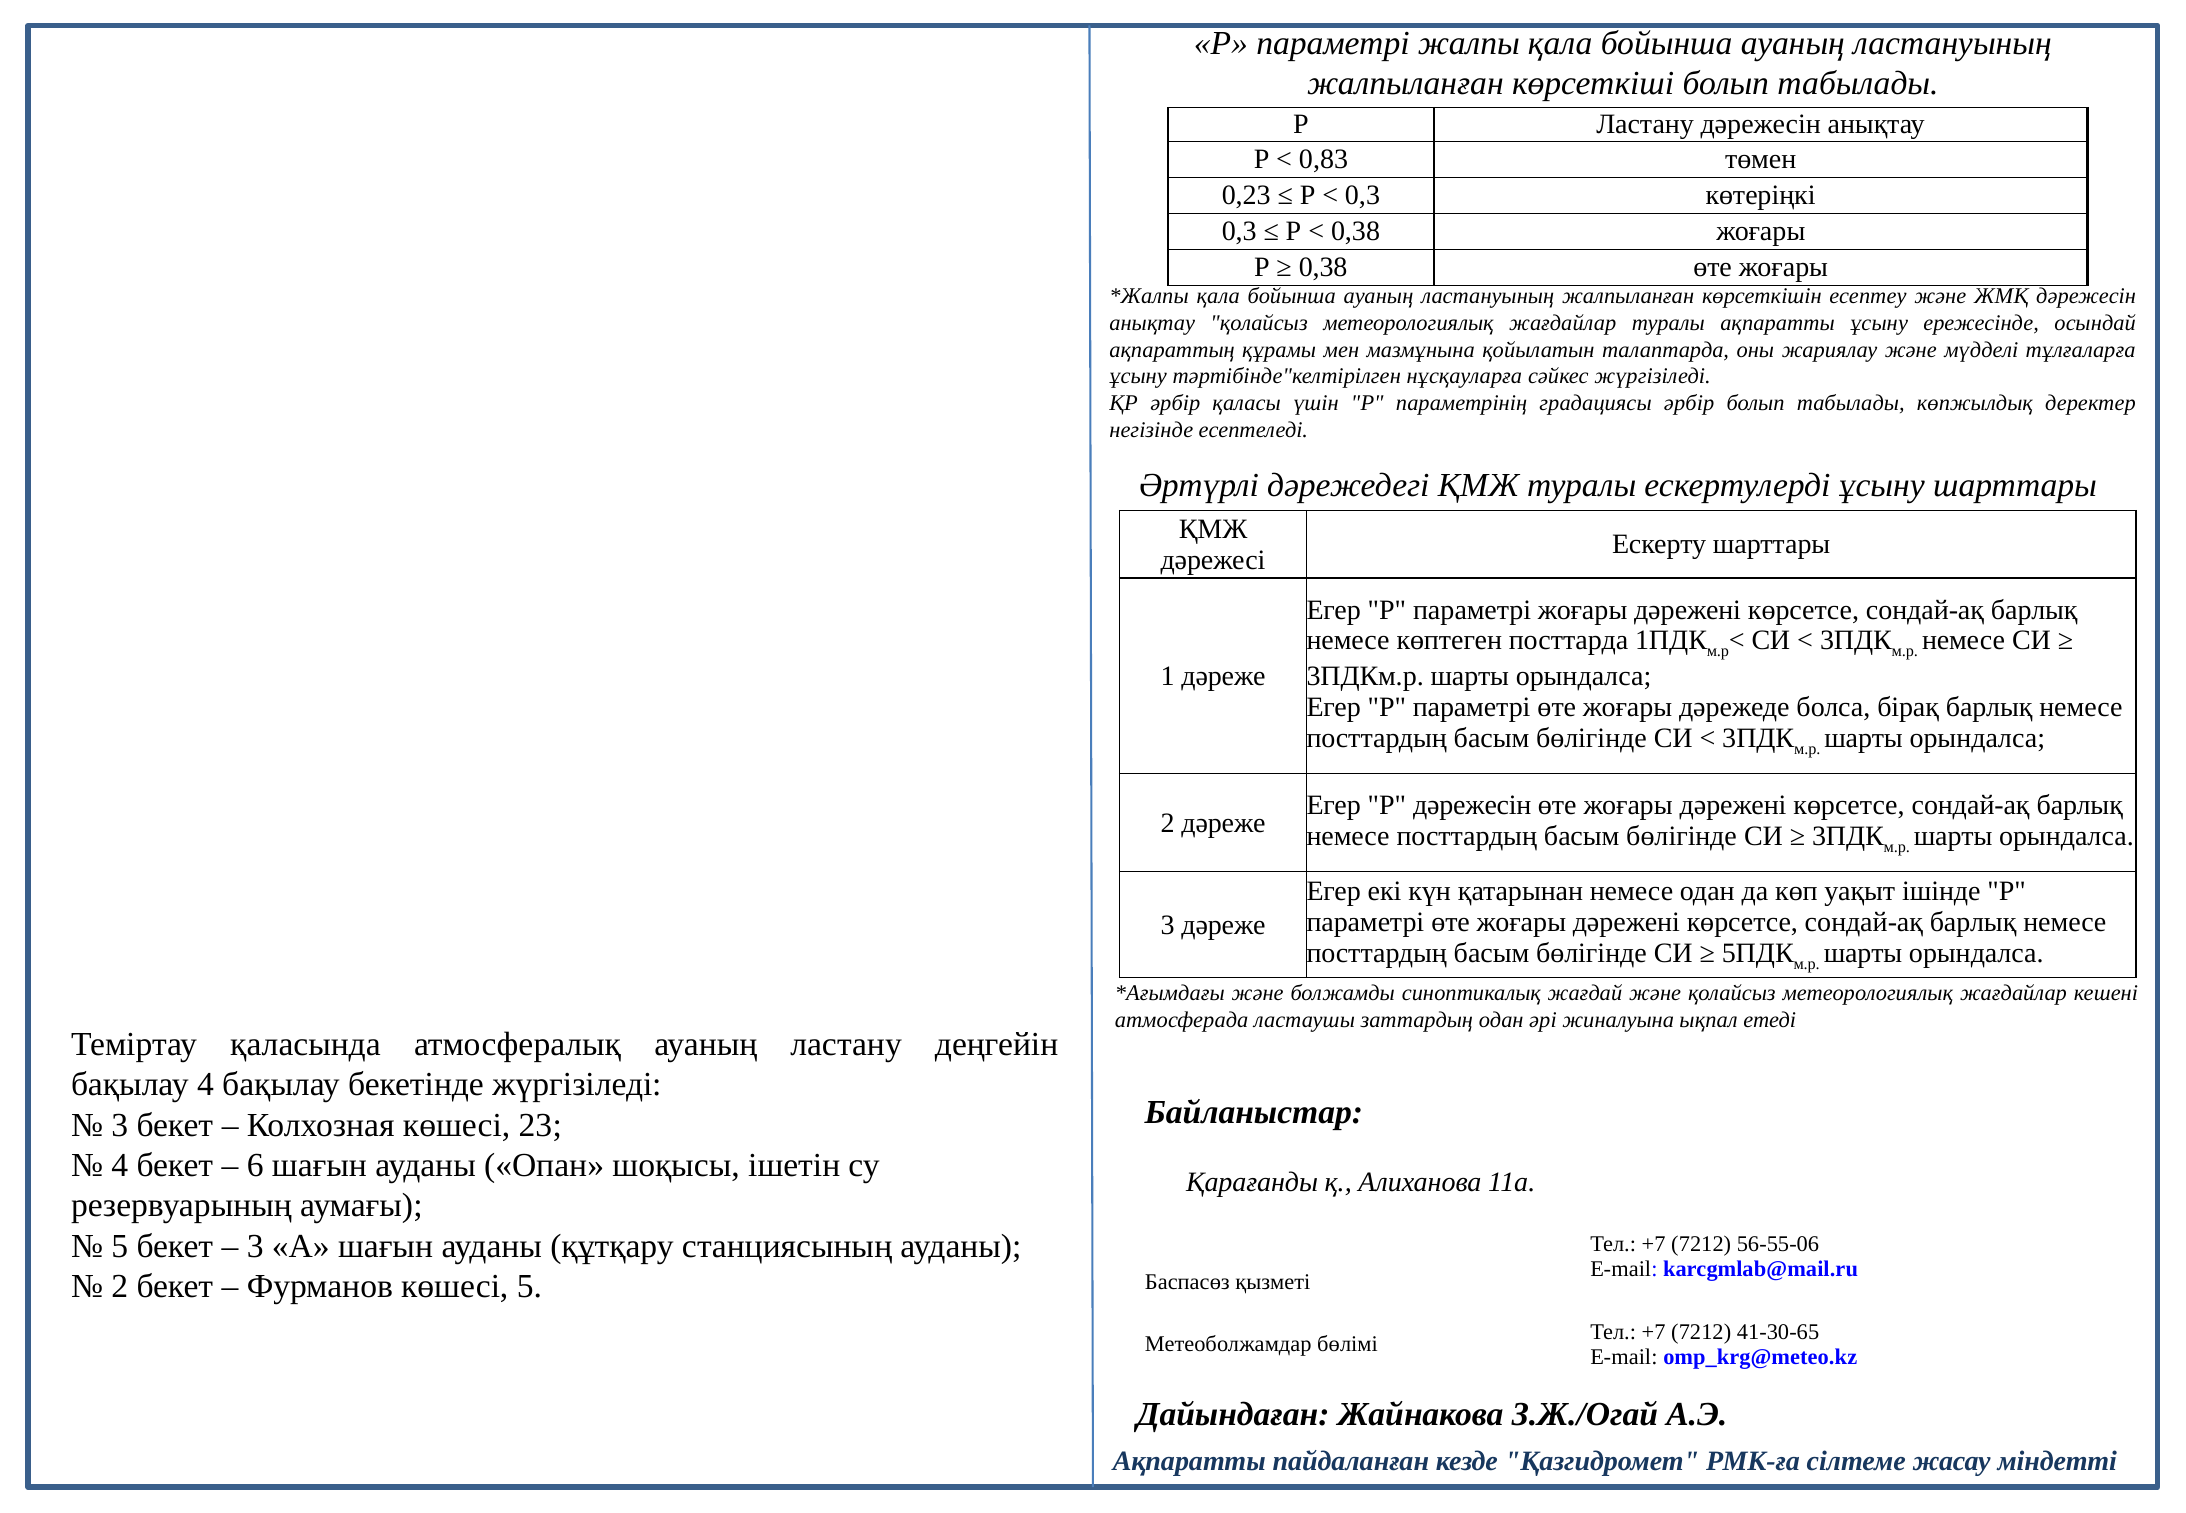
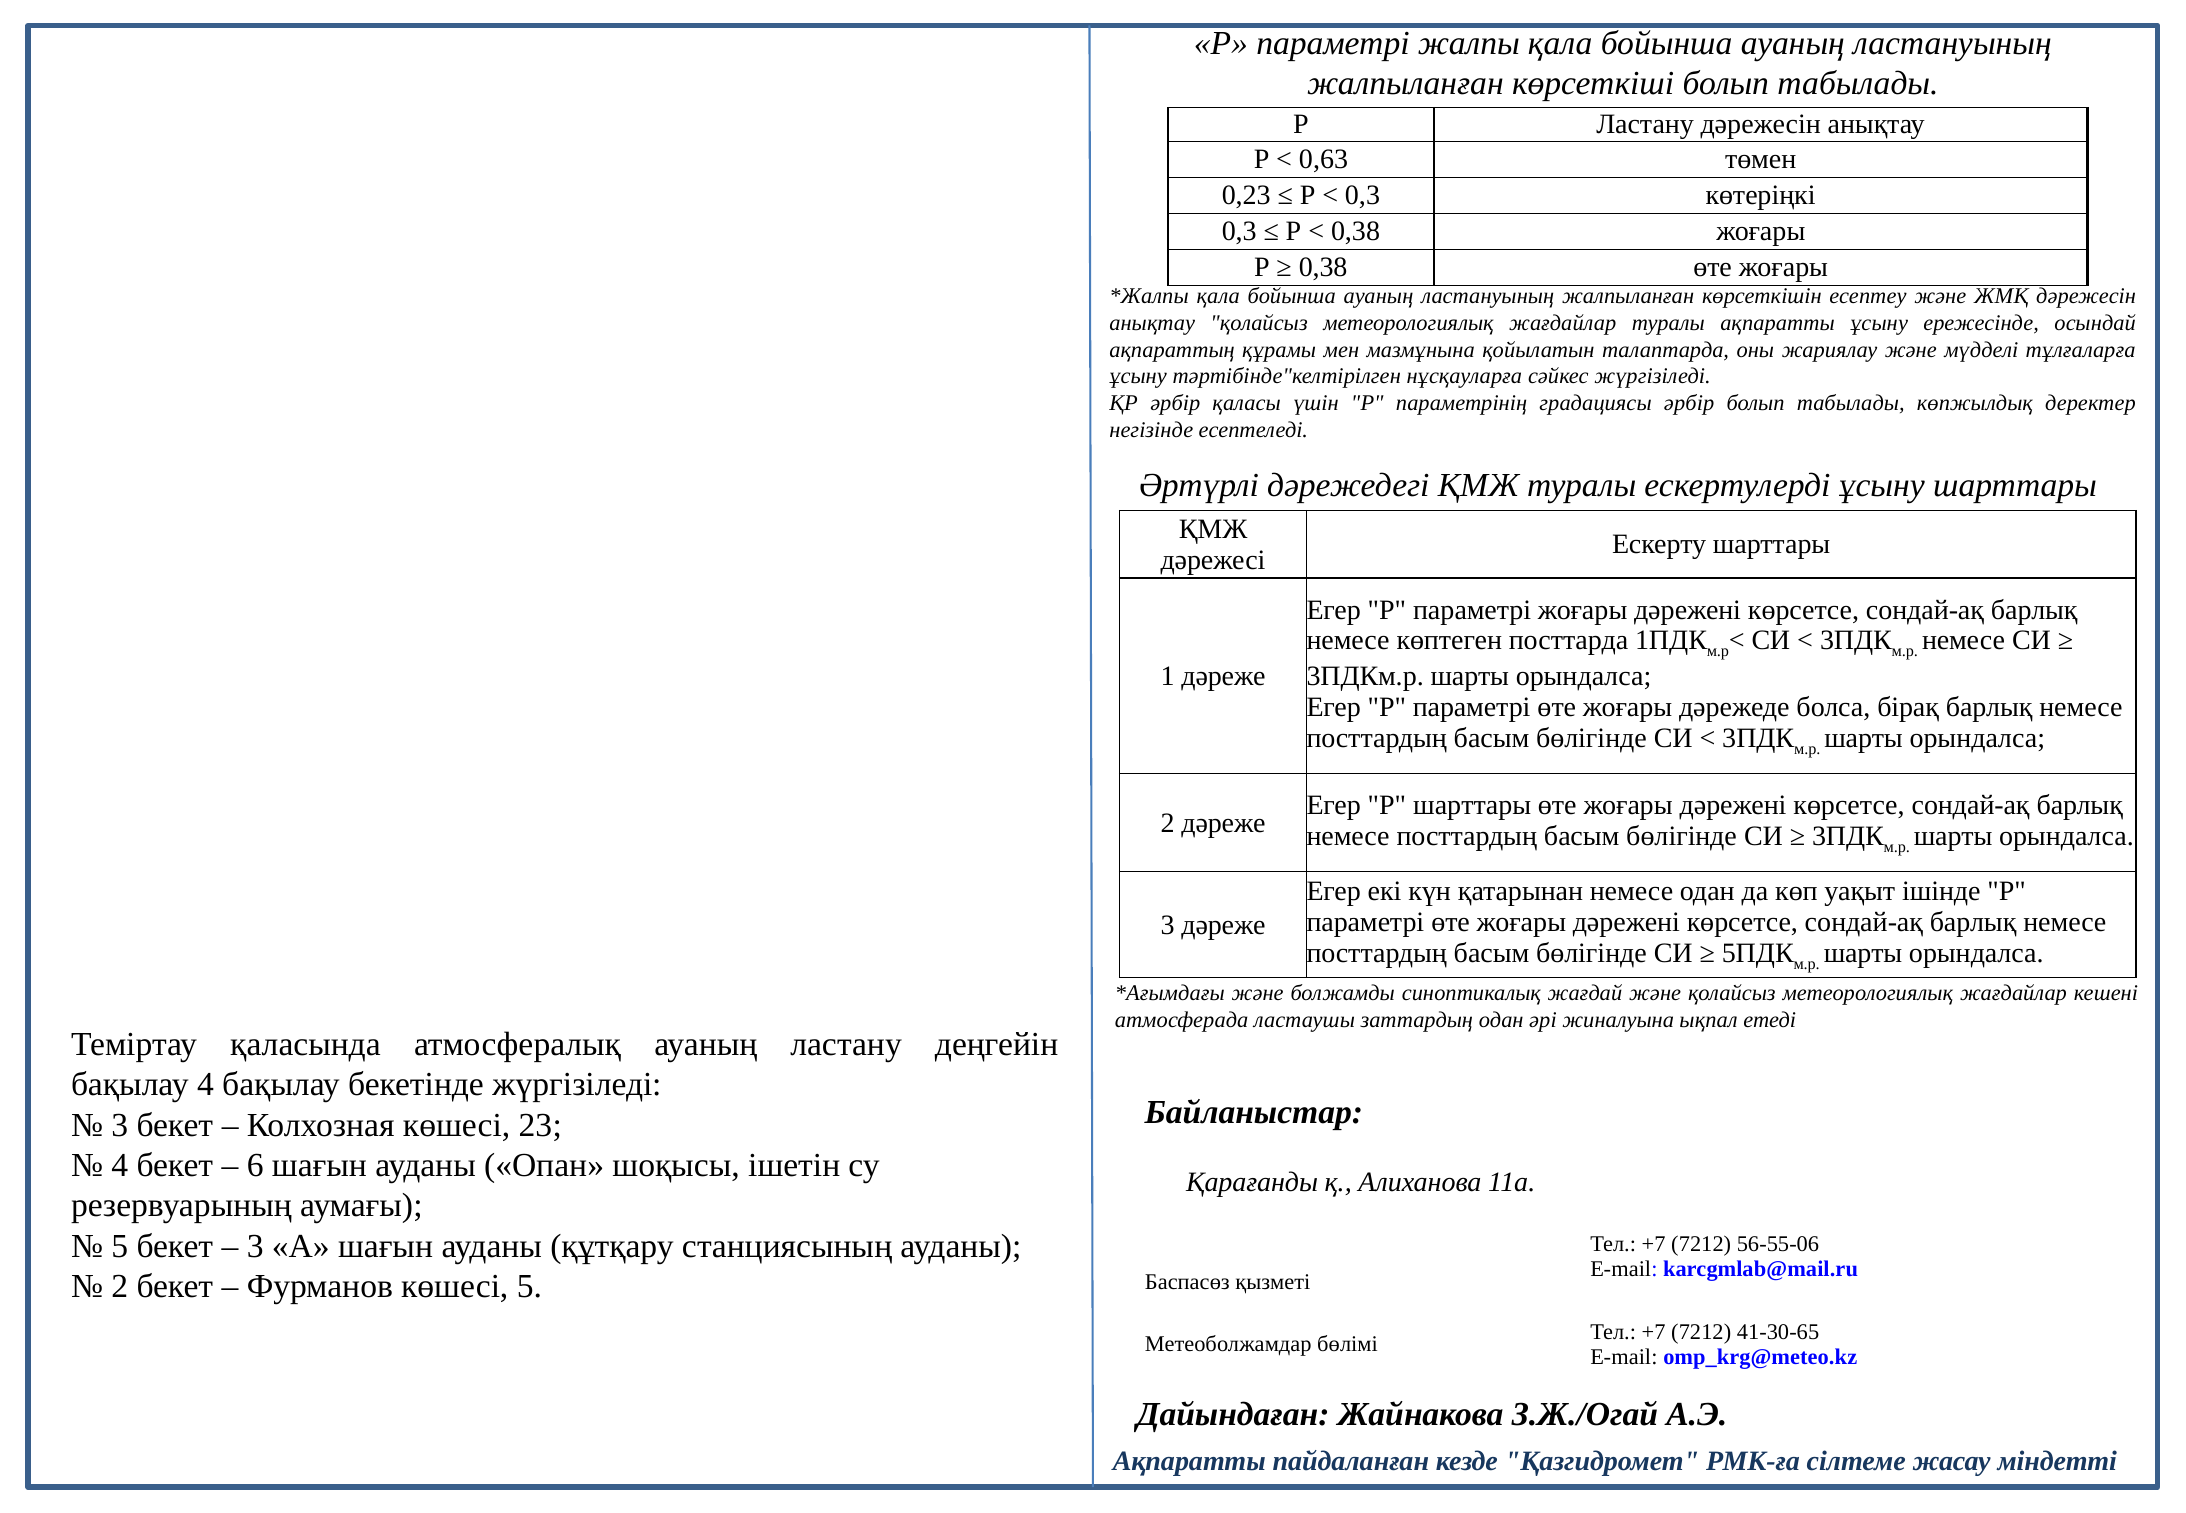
0,83: 0,83 -> 0,63 (1324, 159)
Р дәрежесін: дәрежесін -> шарттары (1472, 805)
